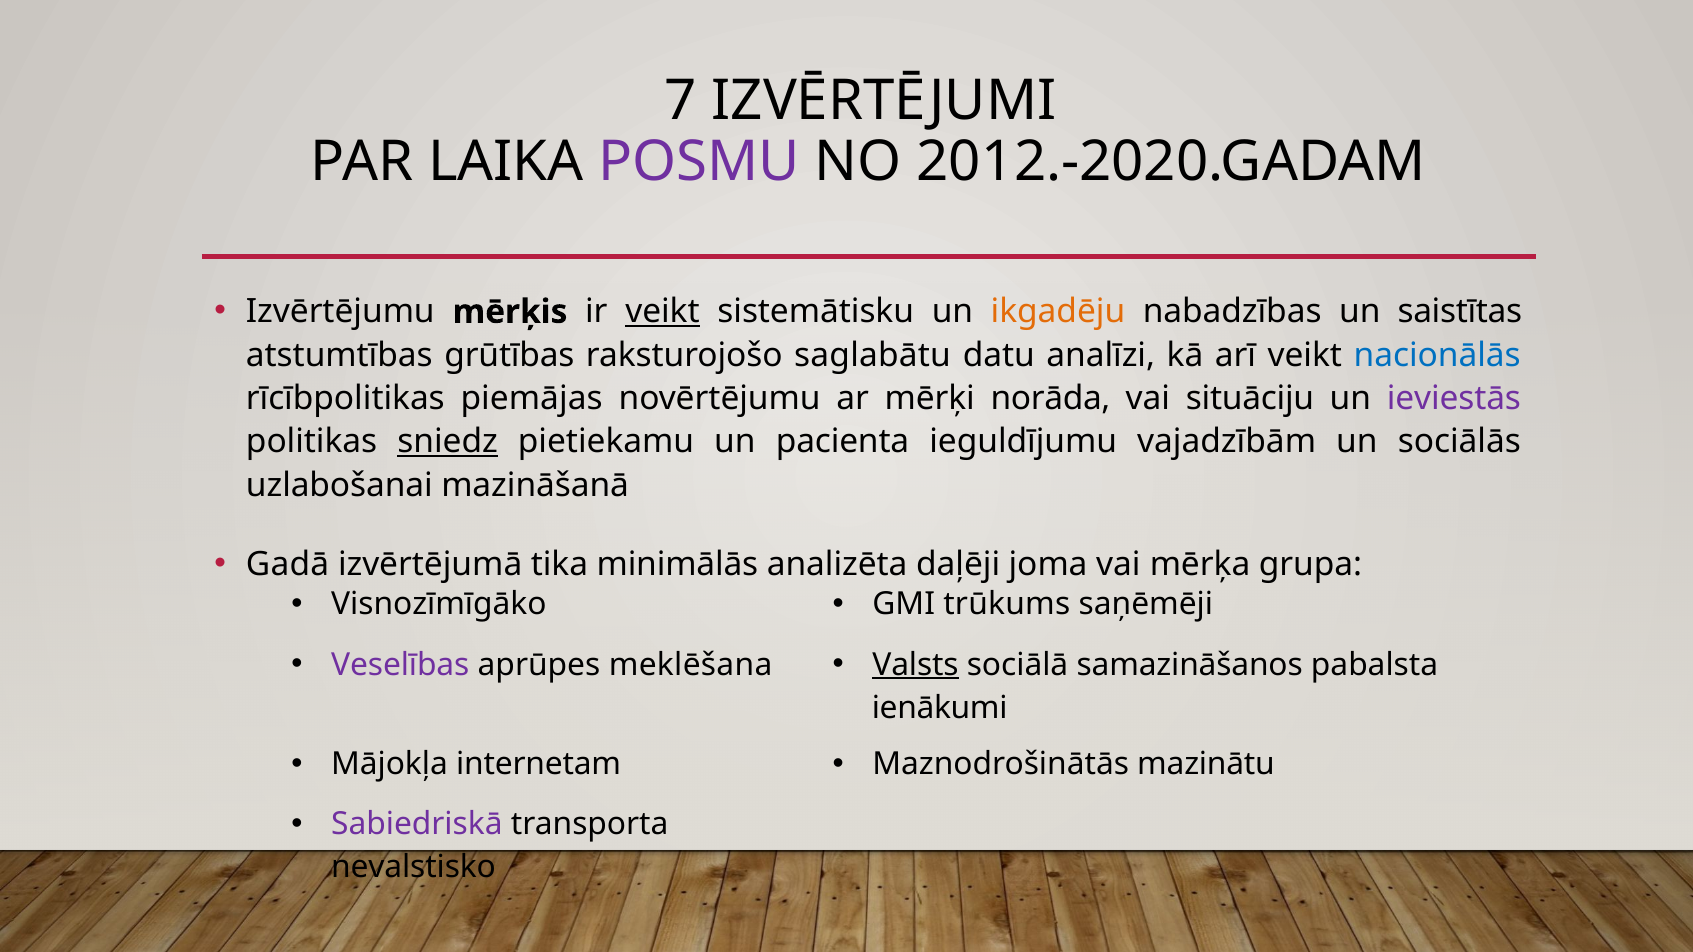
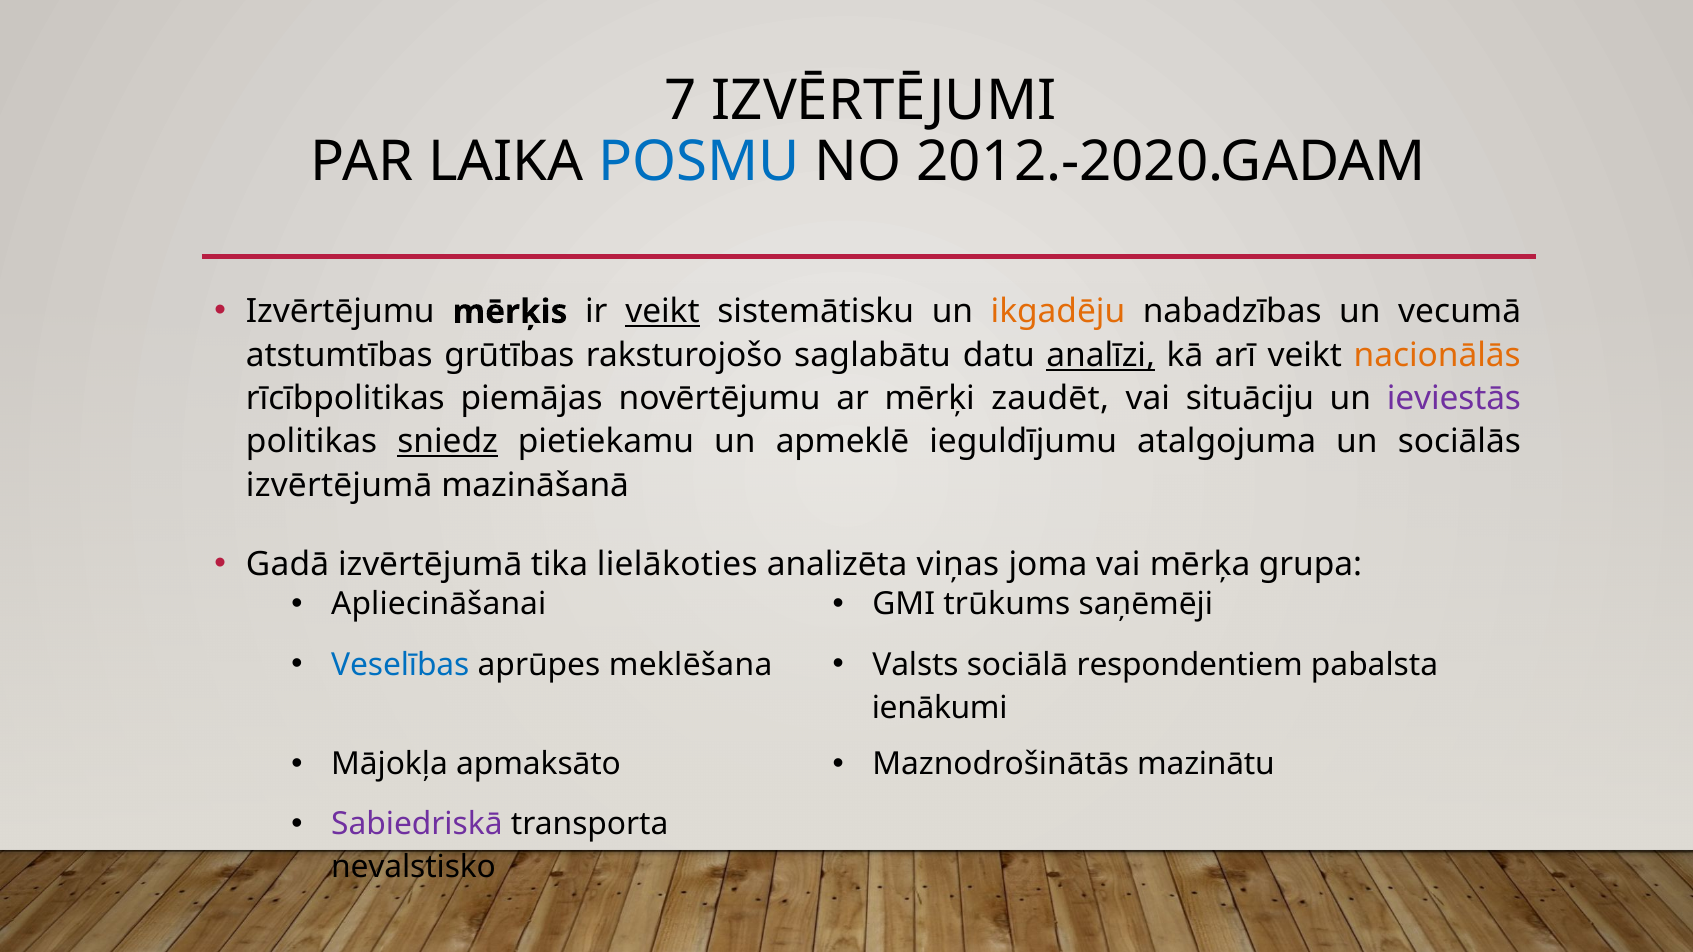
POSMU colour: purple -> blue (699, 162)
saistītas: saistītas -> vecumā (1460, 312)
analīzi underline: none -> present (1101, 355)
nacionālās colour: blue -> orange (1437, 355)
norāda: norāda -> zaudēt (1050, 399)
pacienta: pacienta -> apmeklē (843, 442)
vajadzībām: vajadzībām -> atalgojuma (1227, 442)
uzlabošanai: uzlabošanai -> izvērtējumā (339, 485)
minimālās: minimālās -> lielākoties (677, 565)
daļēji: daļēji -> viņas (958, 565)
Visnozīmīgāko: Visnozīmīgāko -> Apliecināšanai (439, 604)
Veselības colour: purple -> blue (400, 665)
Valsts underline: present -> none (916, 665)
samazināšanos: samazināšanos -> respondentiem (1190, 665)
internetam: internetam -> apmaksāto (539, 764)
